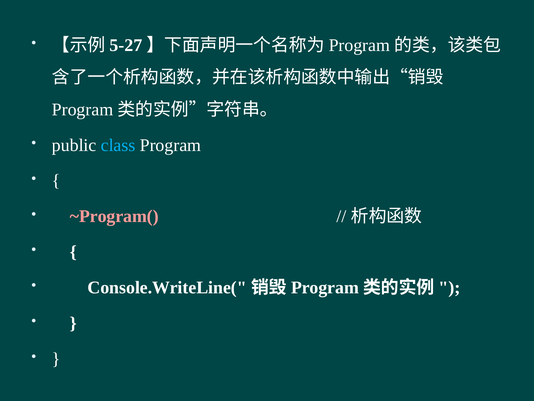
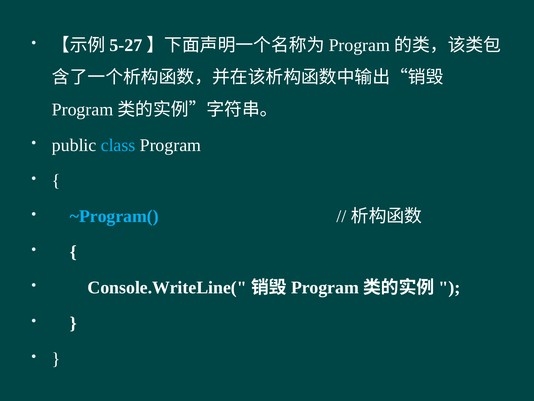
~Program( colour: pink -> light blue (114, 216)
